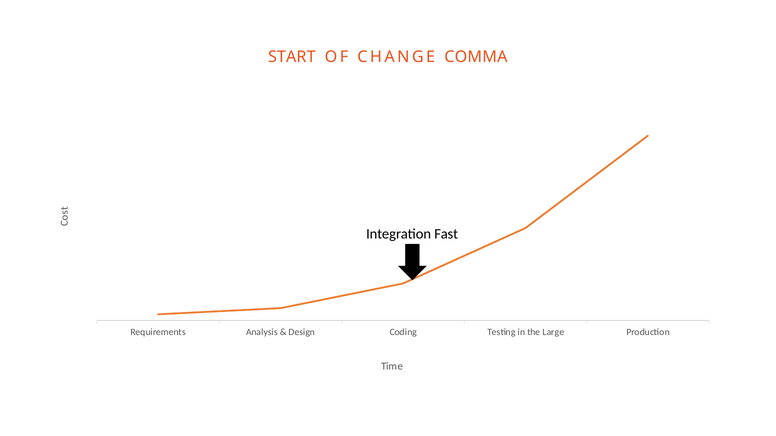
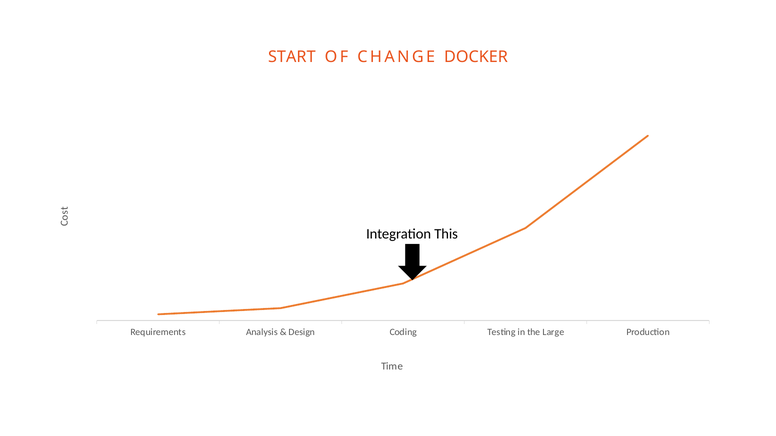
COMMA: COMMA -> DOCKER (476, 57)
Fast: Fast -> This (446, 234)
